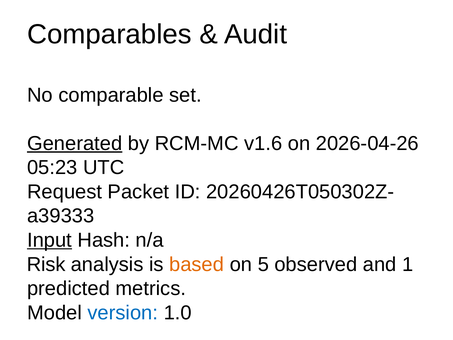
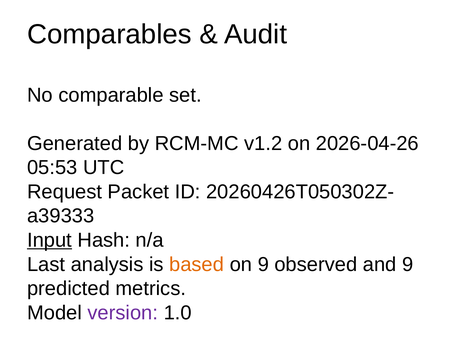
Generated underline: present -> none (75, 143)
v1.6: v1.6 -> v1.2 (263, 143)
05:23: 05:23 -> 05:53 (52, 167)
Risk: Risk -> Last (46, 264)
on 5: 5 -> 9 (263, 264)
and 1: 1 -> 9 (408, 264)
version colour: blue -> purple (123, 312)
